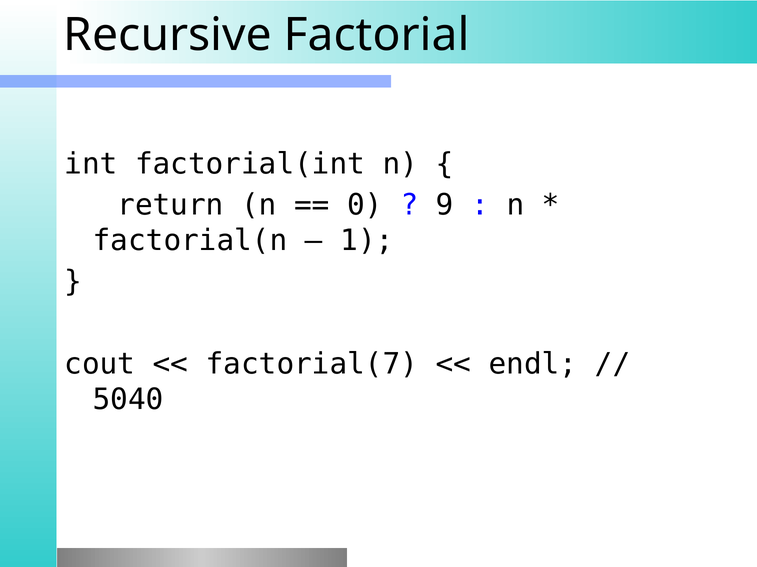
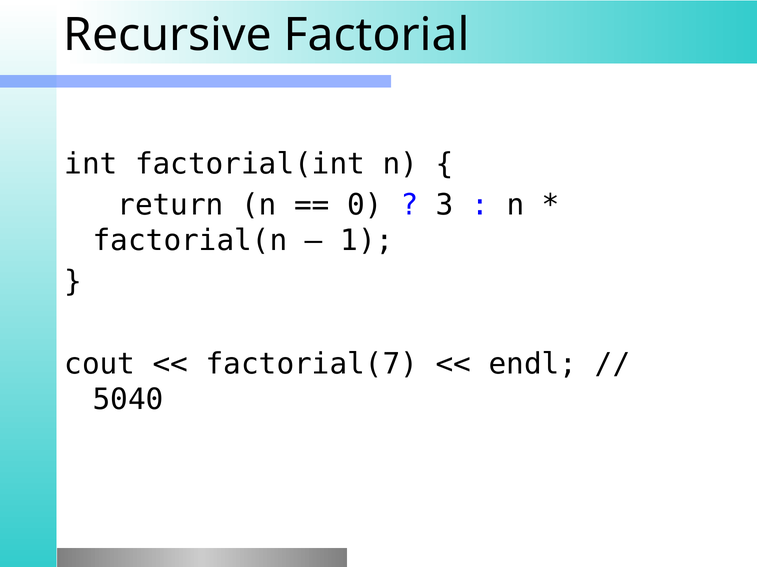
9: 9 -> 3 (445, 205)
